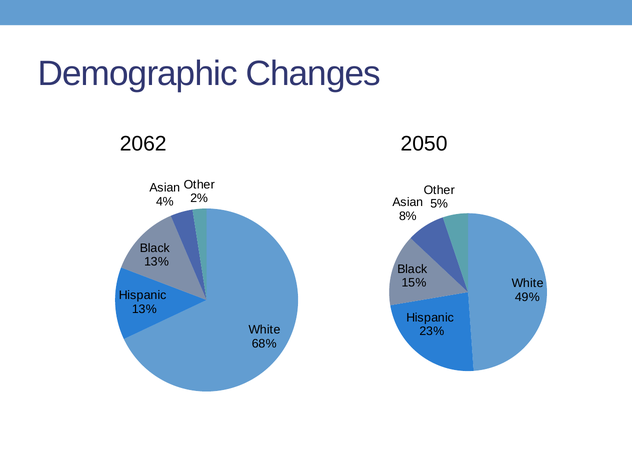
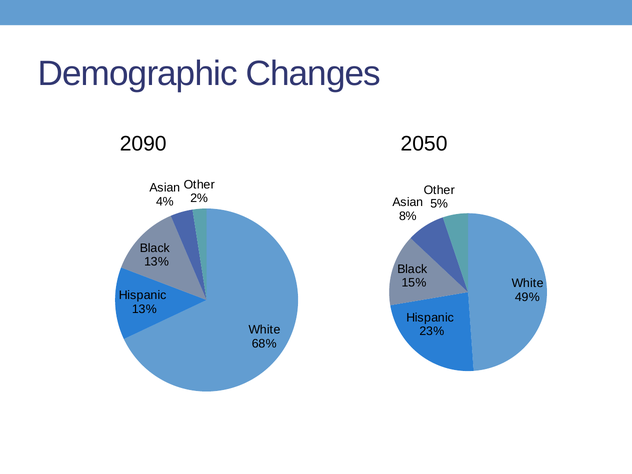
2062: 2062 -> 2090 (143, 144)
